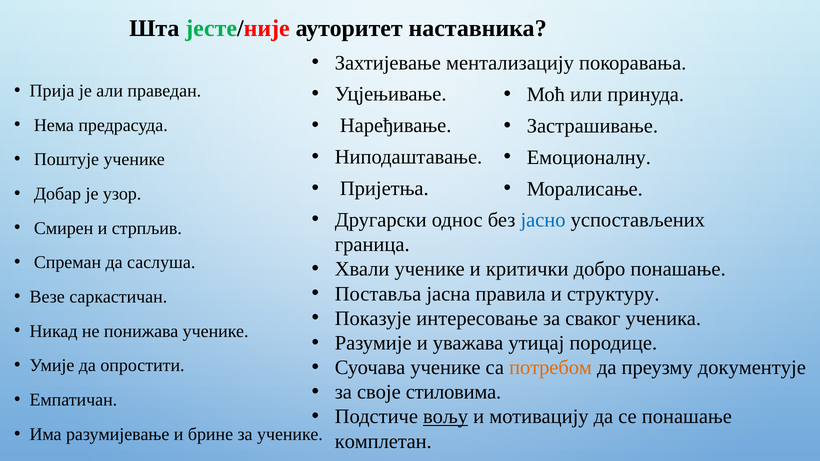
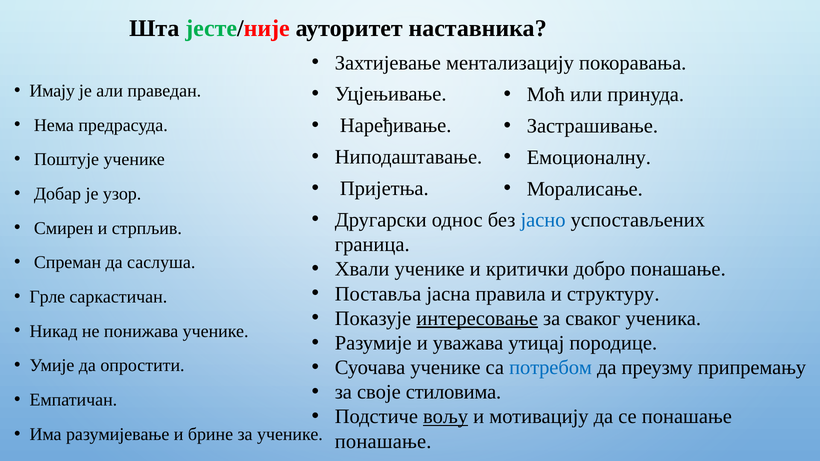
Прија: Прија -> Имају (52, 91)
Везе: Везе -> Грле (47, 297)
интересовање underline: none -> present (477, 319)
потребом colour: orange -> blue (551, 368)
документује: документује -> припремању (752, 368)
комплетан: комплетан -> понашање (383, 442)
